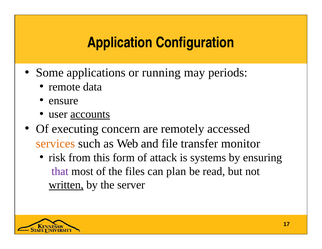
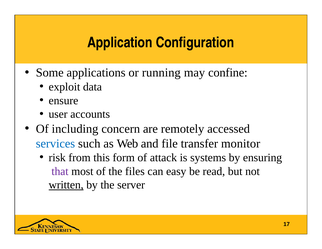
periods: periods -> confine (228, 73)
remote: remote -> exploit (64, 87)
accounts underline: present -> none (90, 114)
executing: executing -> including (75, 129)
services colour: orange -> blue (55, 143)
plan: plan -> easy (176, 171)
